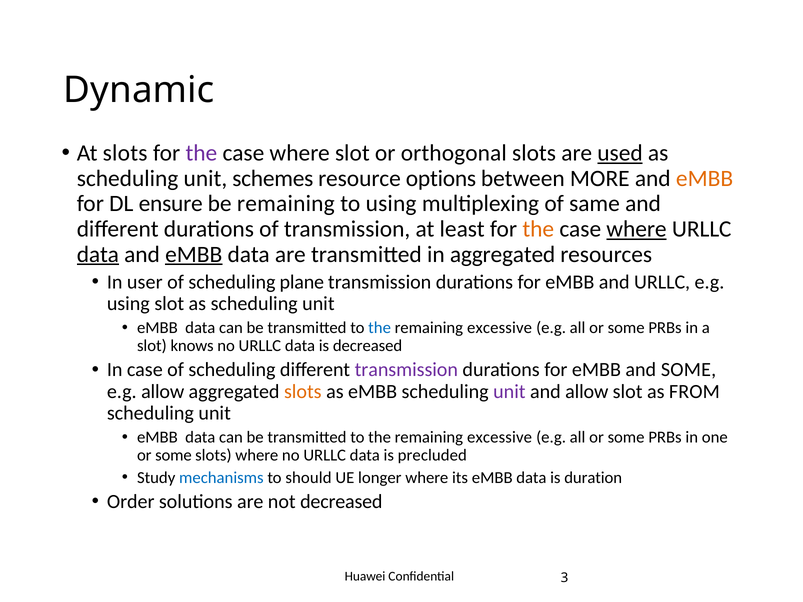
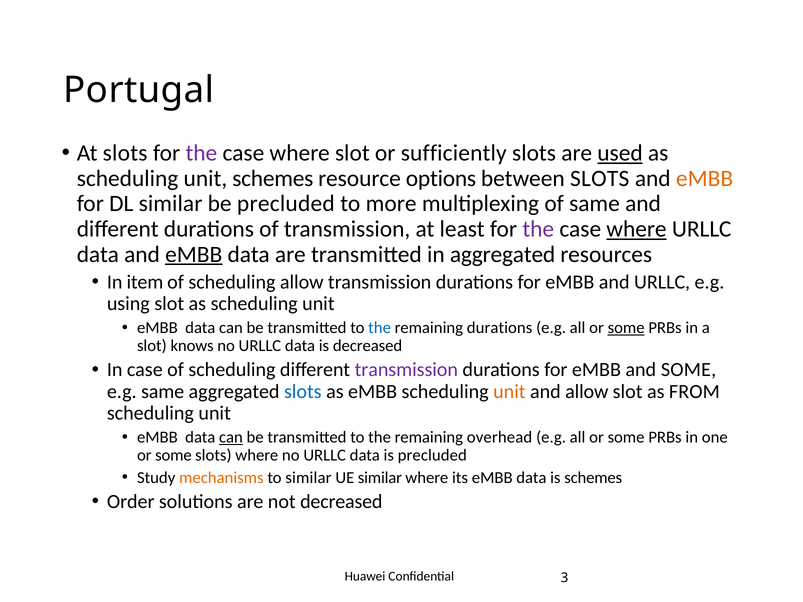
Dynamic: Dynamic -> Portugal (139, 90)
orthogonal: orthogonal -> sufficiently (454, 153)
between MORE: MORE -> SLOTS (600, 179)
DL ensure: ensure -> similar (171, 204)
be remaining: remaining -> precluded (286, 204)
to using: using -> more (391, 204)
the colour: orange -> purple (538, 229)
data underline: present -> none (98, 254)
user: user -> item (145, 282)
scheduling plane: plane -> allow (302, 282)
excessive: excessive -> durations (500, 328)
some underline: none -> present (626, 328)
e.g allow: allow -> same (163, 392)
slots colour: orange -> blue (303, 392)
unit colour: purple -> orange (509, 392)
can underline: none -> present (231, 437)
excessive: excessive -> overhead (500, 437)
mechanisms colour: blue -> orange (221, 478)
to should: should -> similar (308, 478)
UE longer: longer -> similar (380, 478)
is duration: duration -> schemes (593, 478)
